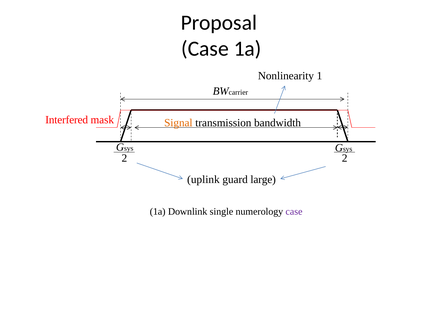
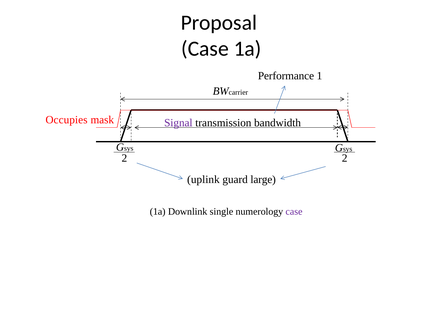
Nonlinearity: Nonlinearity -> Performance (286, 76)
Interfered: Interfered -> Occupies (67, 120)
Signal colour: orange -> purple (178, 123)
